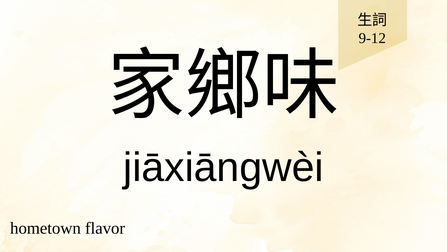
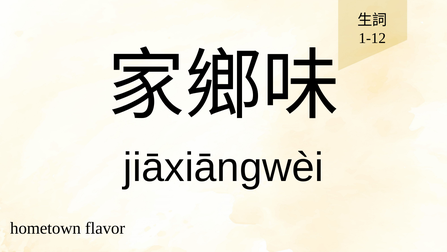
9-12: 9-12 -> 1-12 (372, 38)
